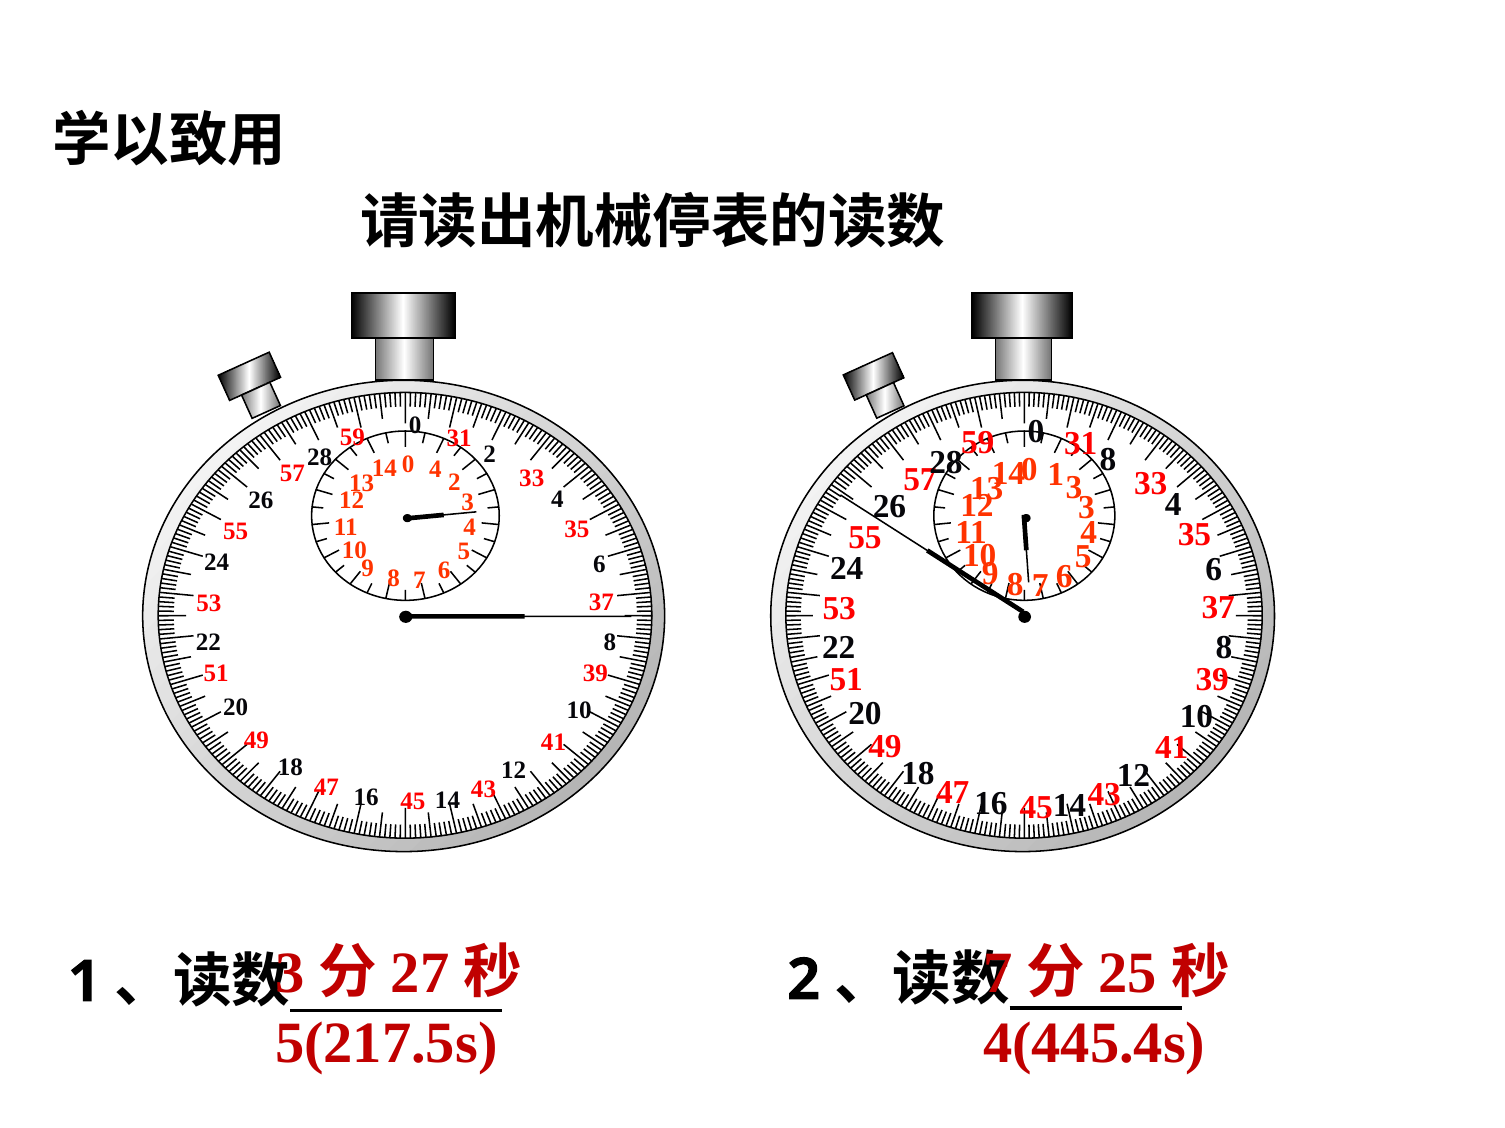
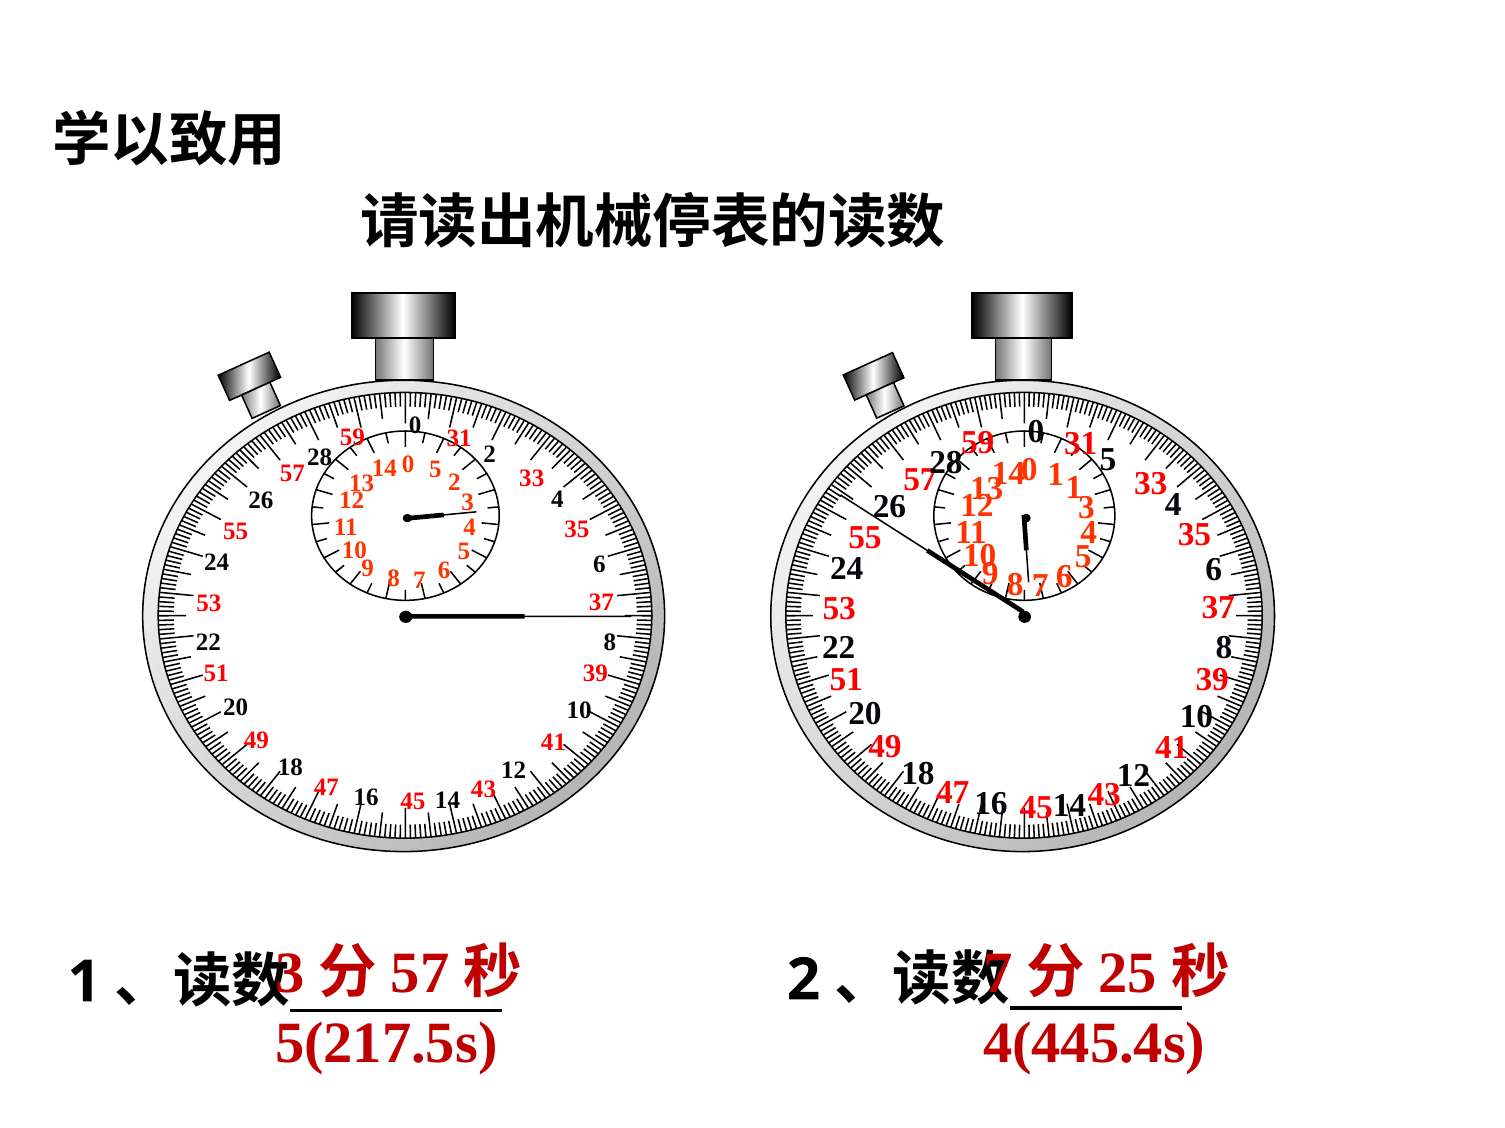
31 8: 8 -> 5 (1108, 460)
0 4: 4 -> 5 (435, 469)
1 3: 3 -> 1 (1074, 488)
27: 27 -> 57 (420, 974)
